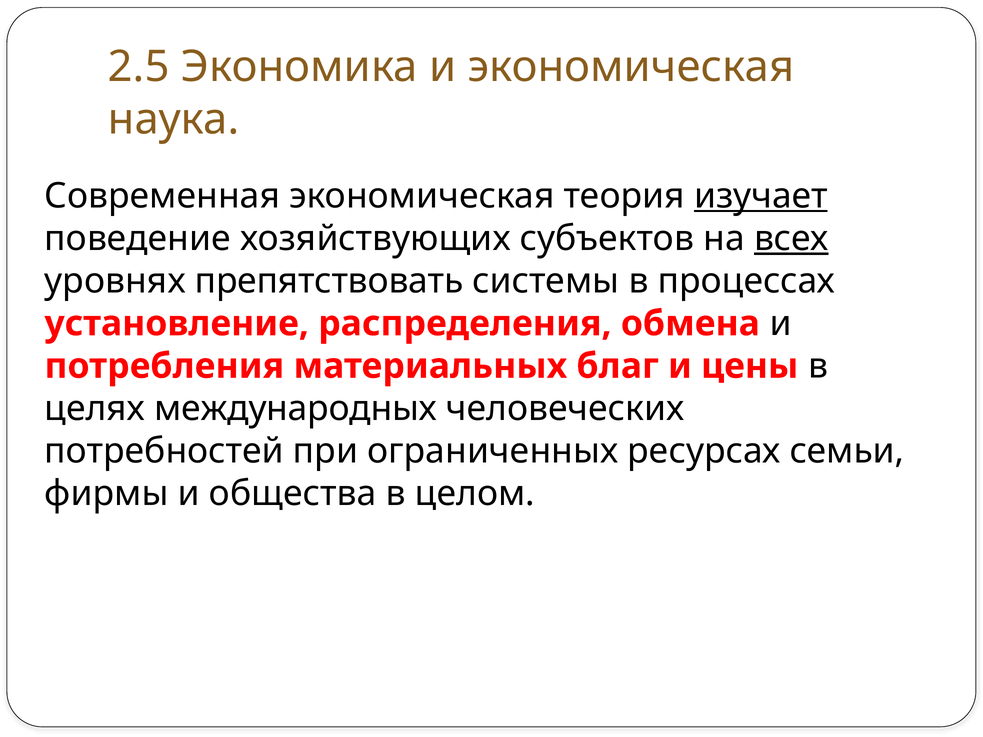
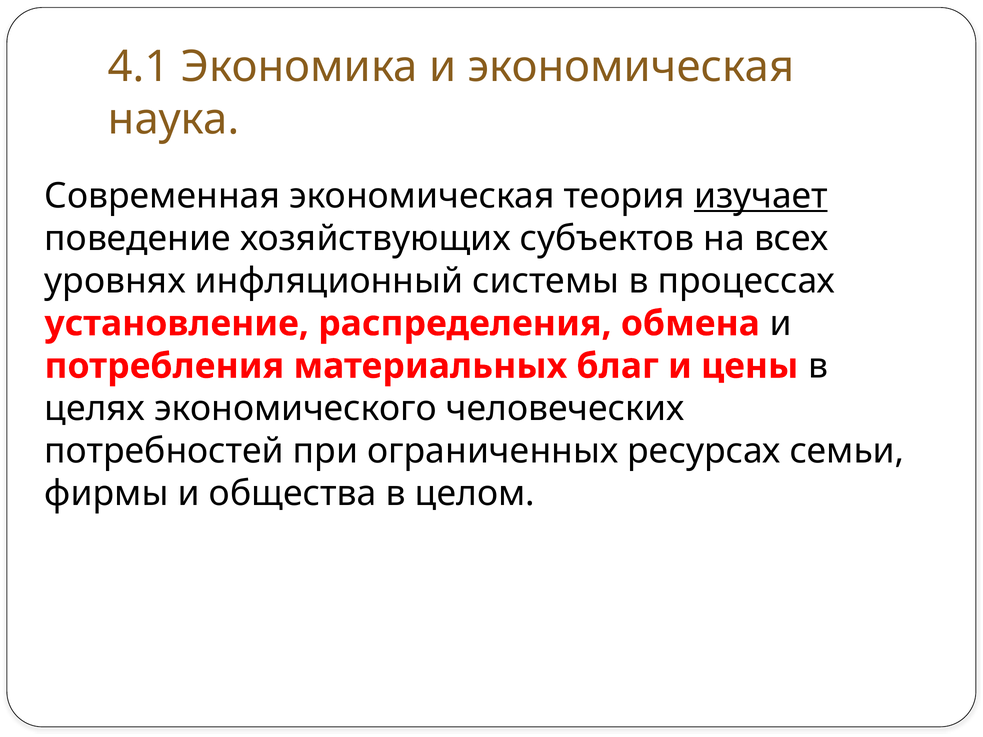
2.5: 2.5 -> 4.1 (139, 67)
всех underline: present -> none (791, 239)
препятствовать: препятствовать -> инфляционный (329, 281)
международных: международных -> экономического (296, 409)
